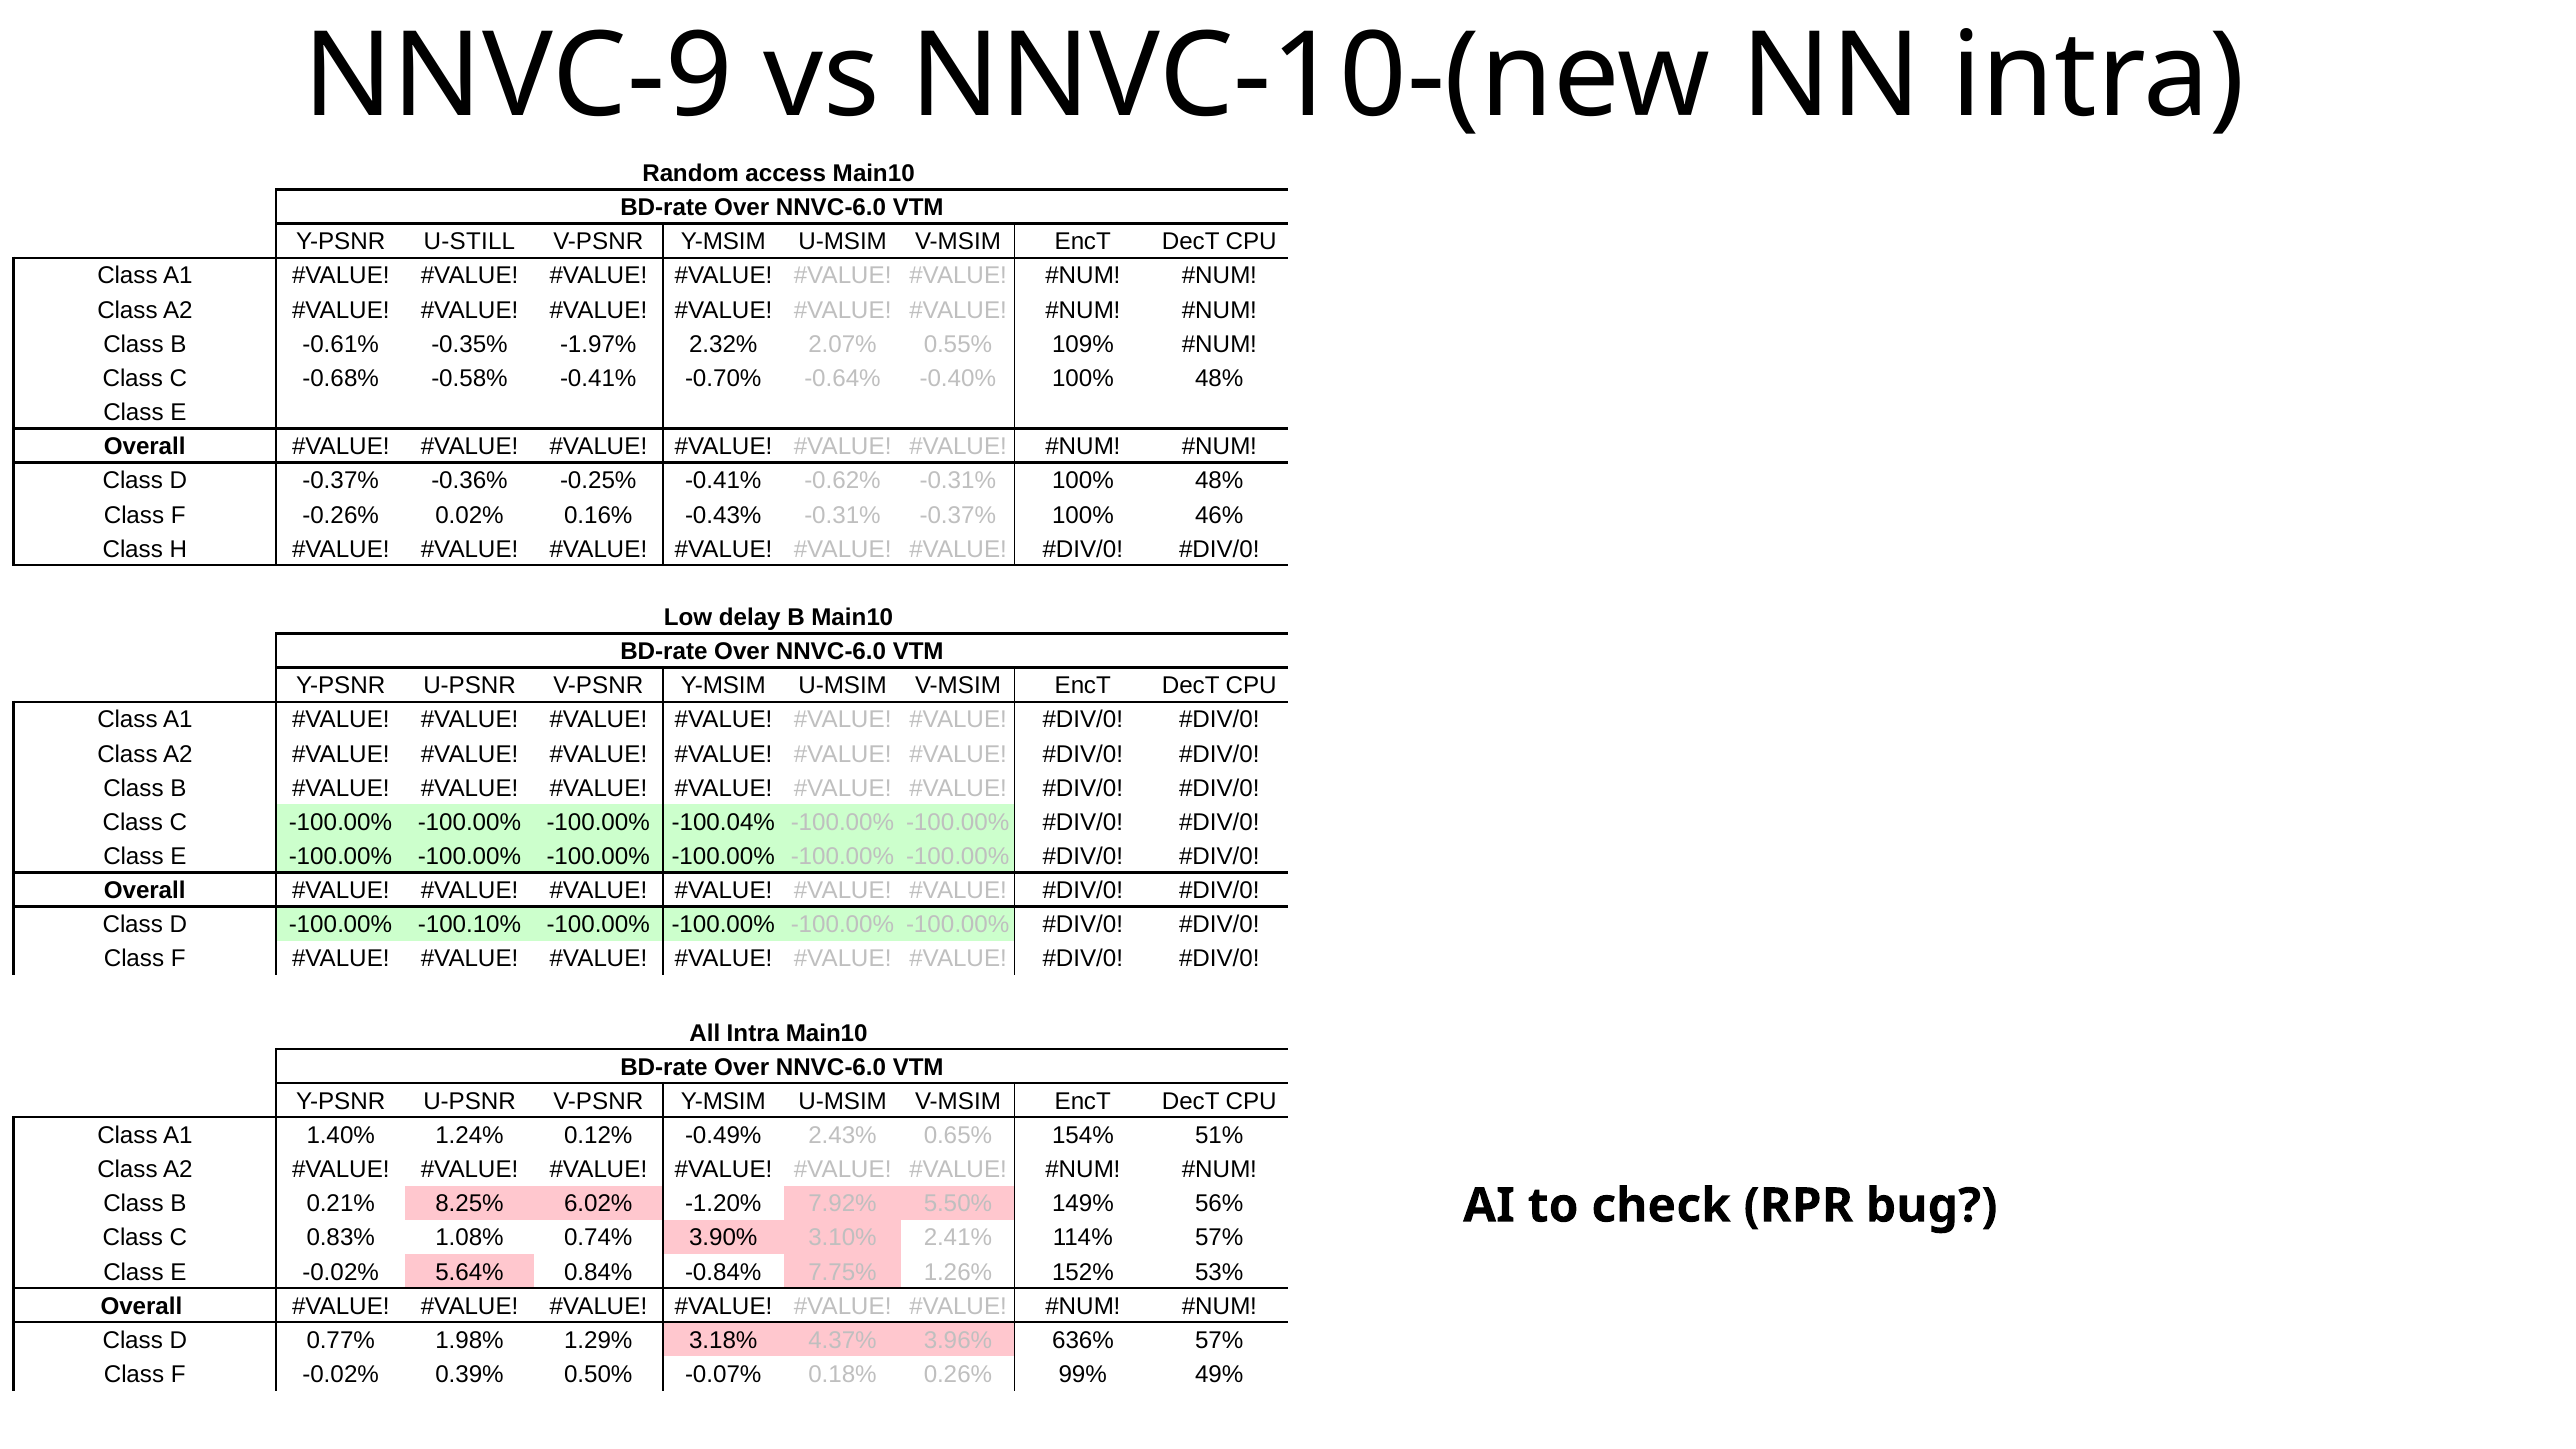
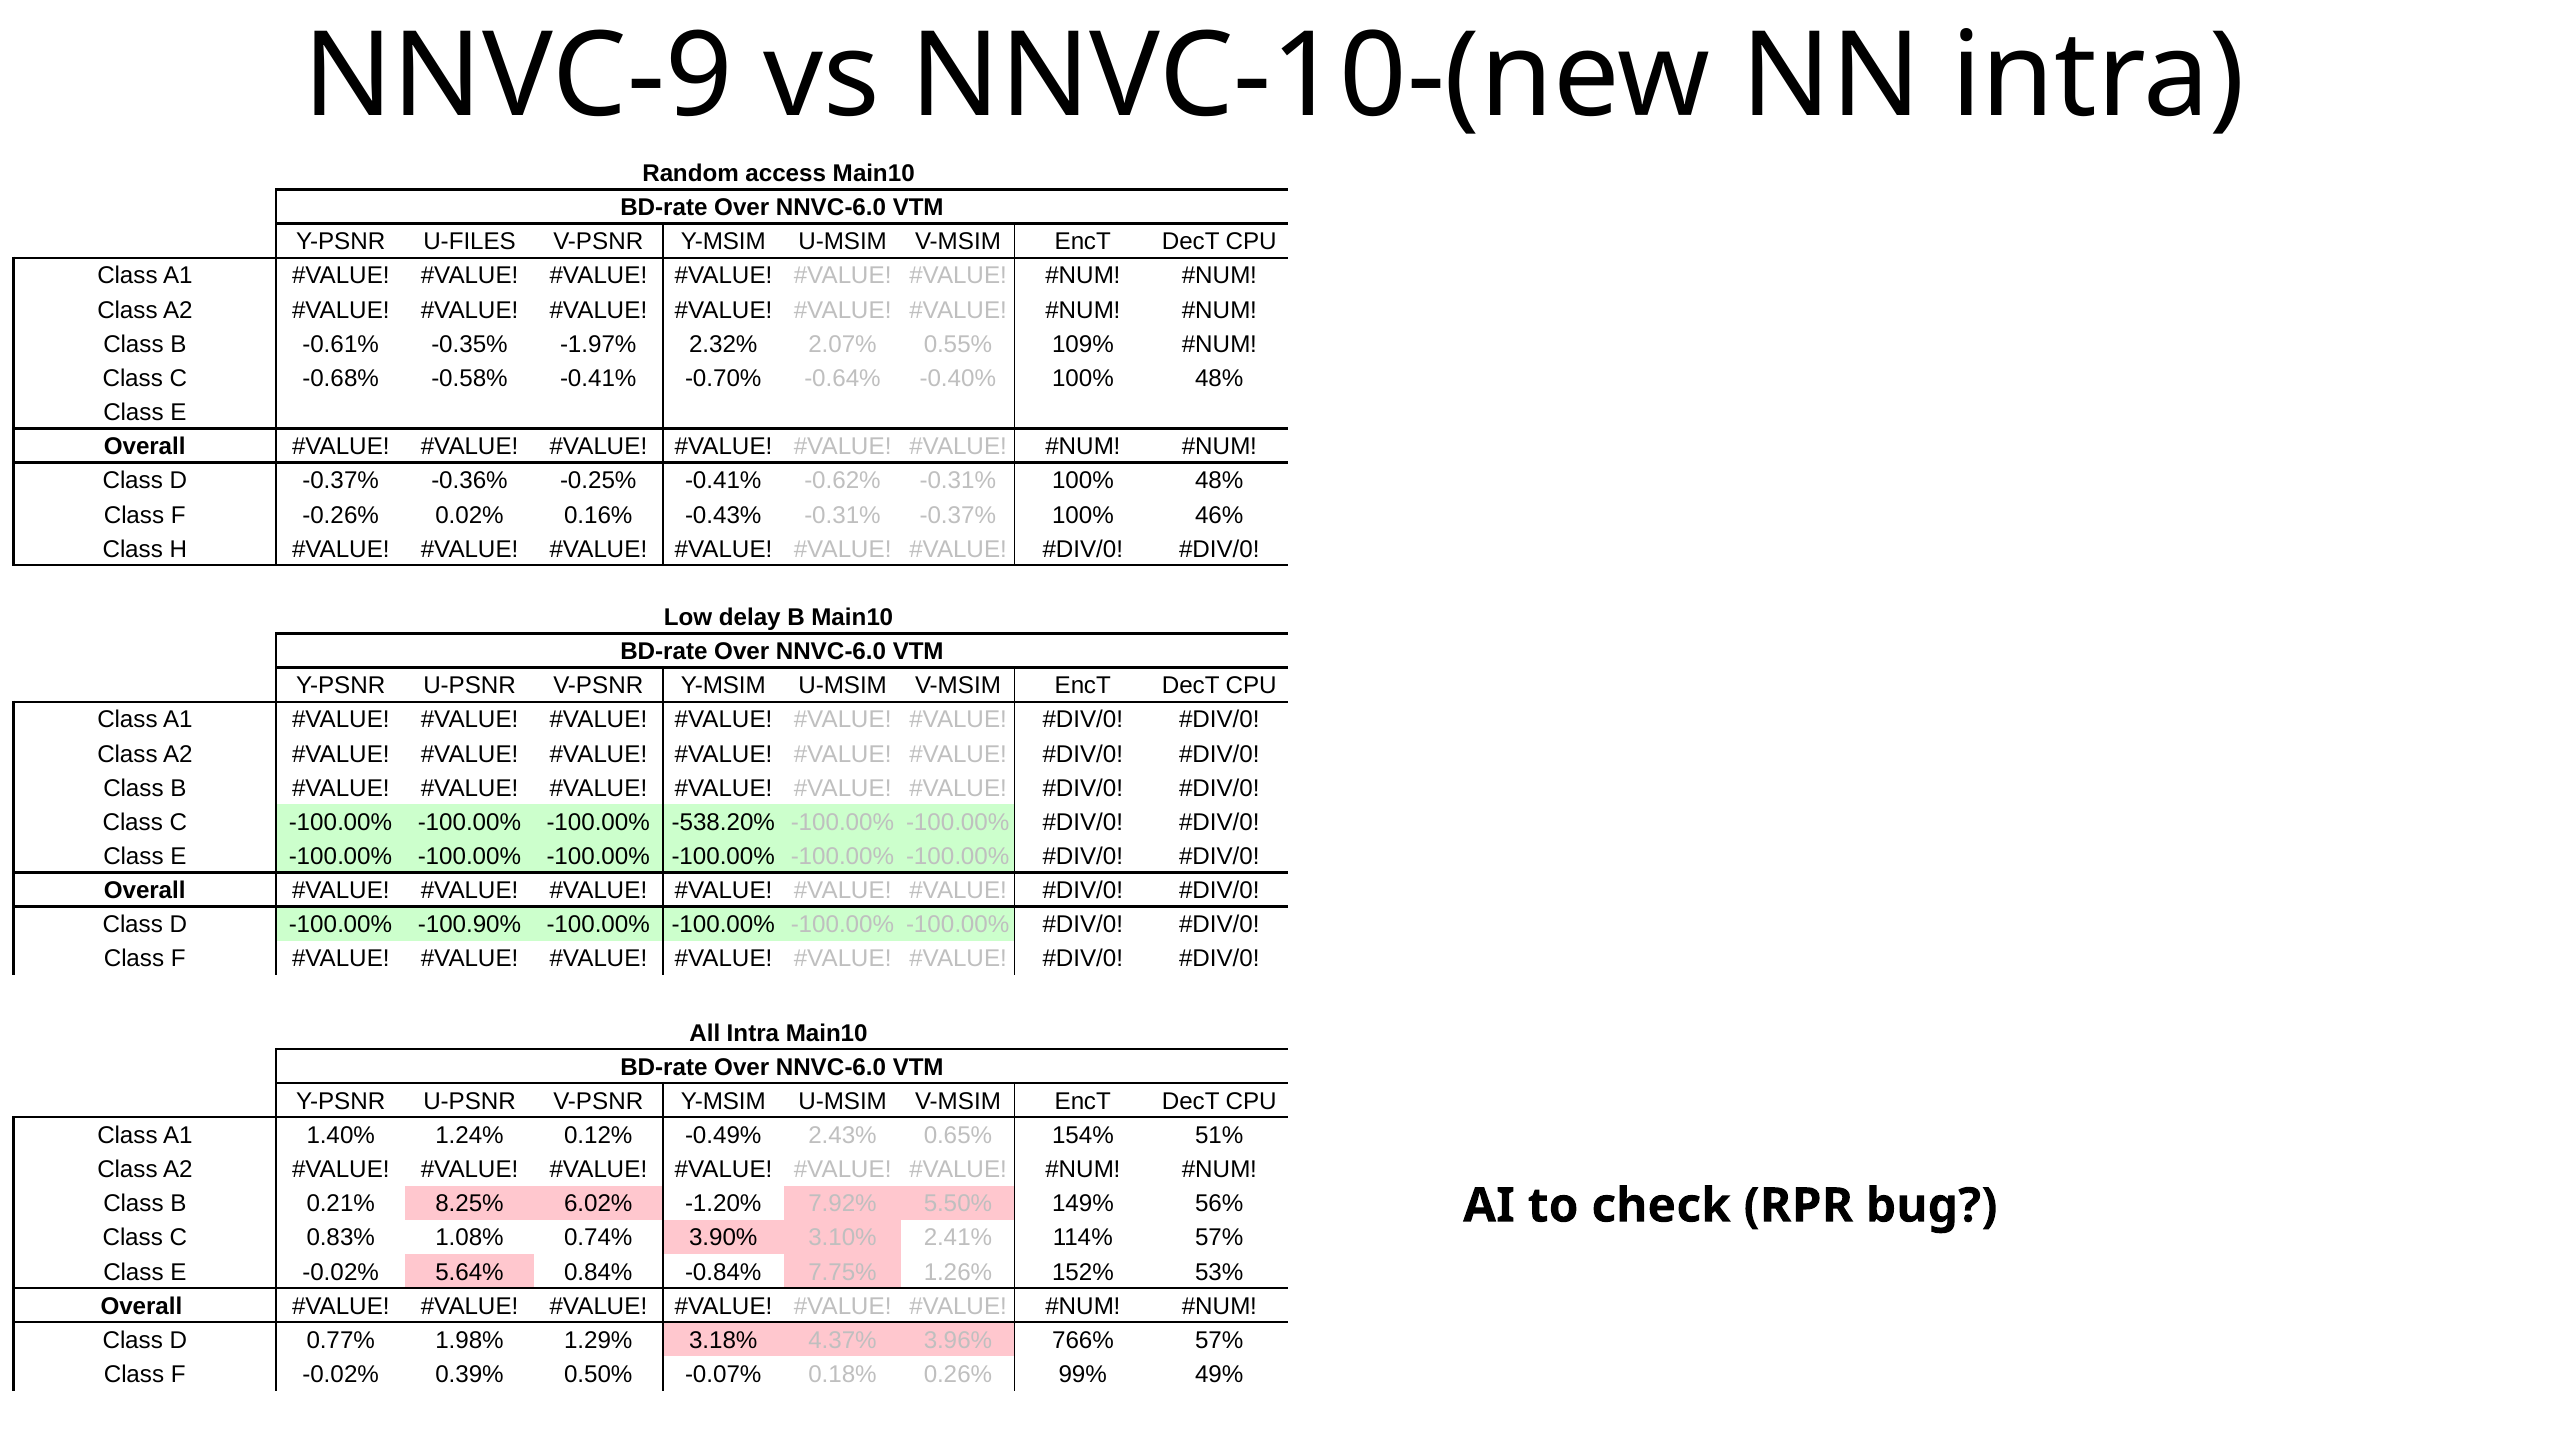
U-STILL: U-STILL -> U-FILES (470, 242)
-100.04%: -100.04% -> -538.20% (723, 822)
-100.10%: -100.10% -> -100.90% (469, 925)
636%: 636% -> 766% (1083, 1340)
